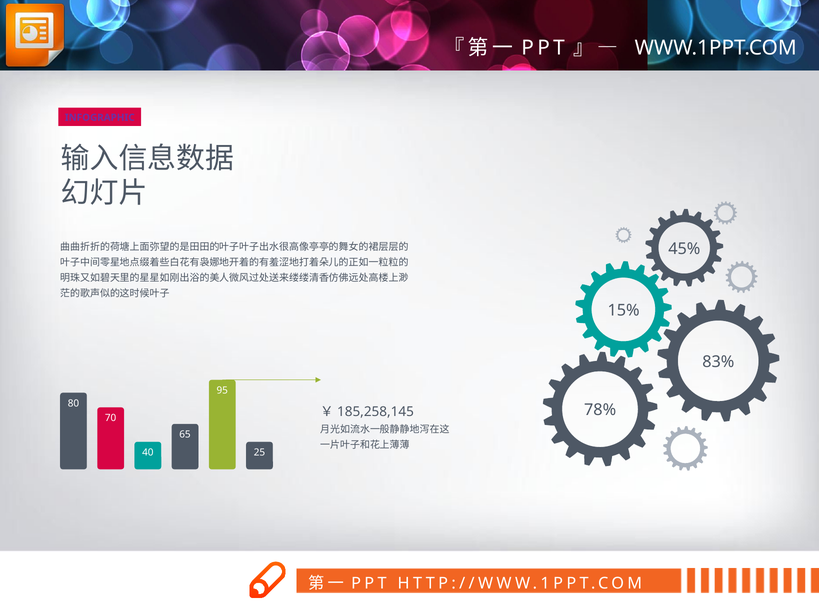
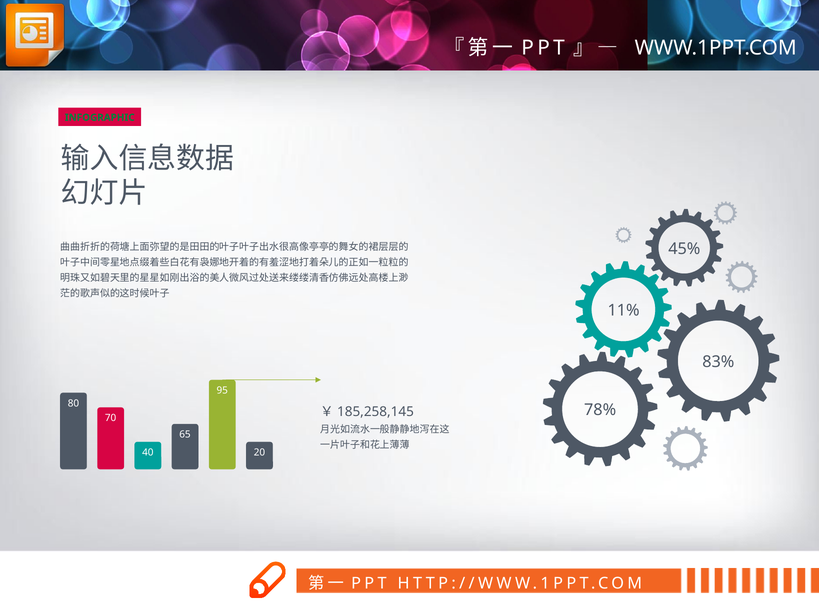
INFOGRAPHIC colour: purple -> green (100, 118)
15%: 15% -> 11% (624, 310)
25: 25 -> 20 (259, 453)
